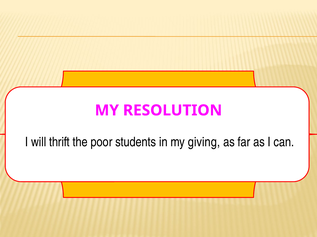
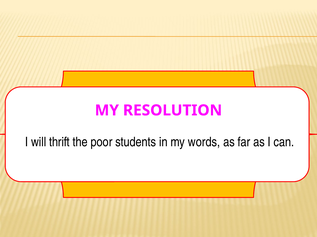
giving: giving -> words (204, 142)
